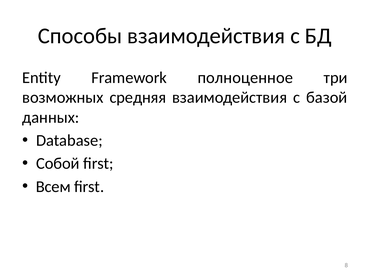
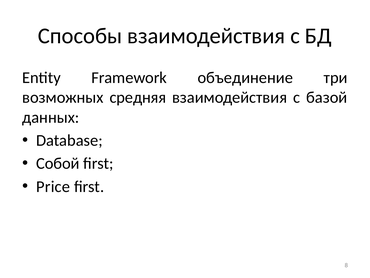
полноценное: полноценное -> объединение (245, 78)
Всем: Всем -> Price (53, 186)
